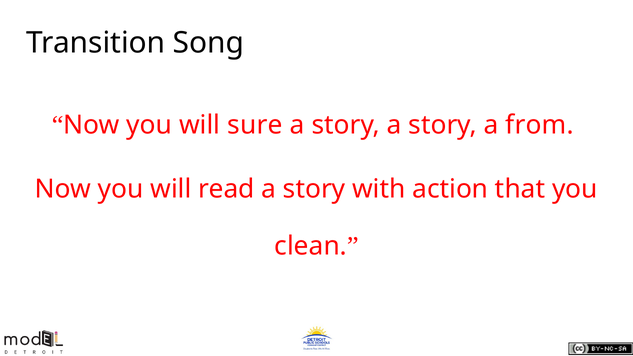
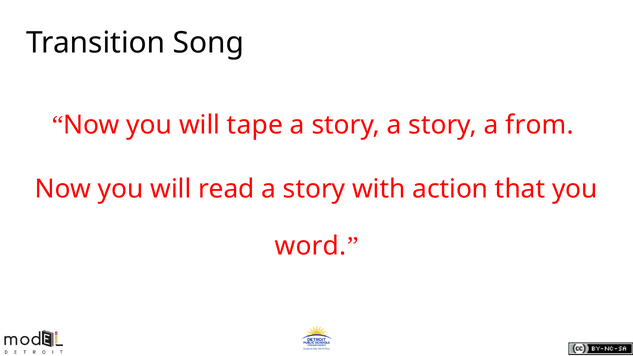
sure: sure -> tape (255, 125)
clean: clean -> word (311, 246)
